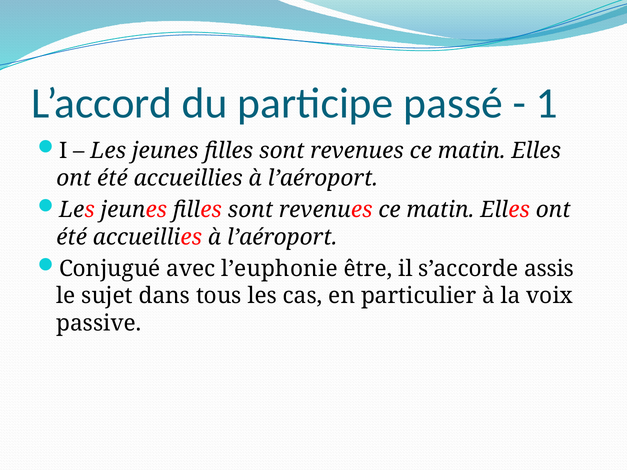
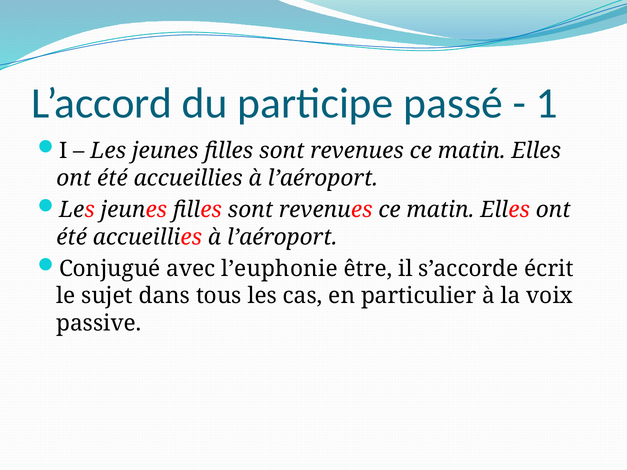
assis: assis -> écrit (549, 269)
